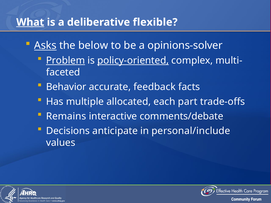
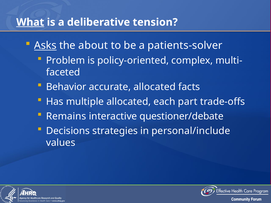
flexible: flexible -> tension (155, 22)
below: below -> about (93, 46)
opinions-solver: opinions-solver -> patients-solver (185, 46)
Problem underline: present -> none (66, 61)
policy-oriented underline: present -> none (133, 61)
accurate feedback: feedback -> allocated (155, 87)
comments/debate: comments/debate -> questioner/debate (182, 116)
anticipate: anticipate -> strategies (115, 131)
